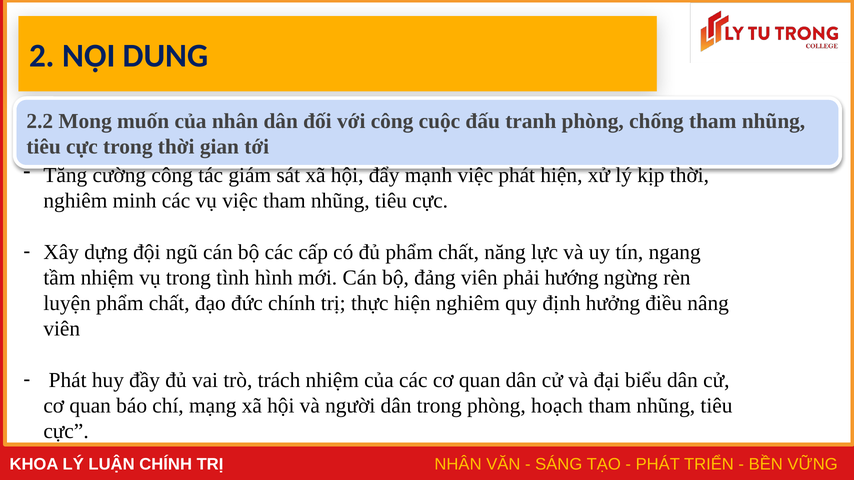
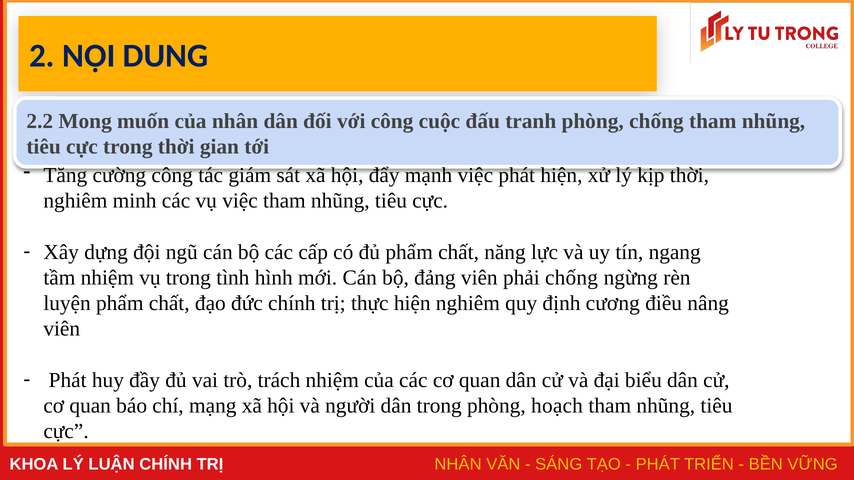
phải hướng: hướng -> chống (572, 278)
hưởng: hưởng -> cương (613, 304)
